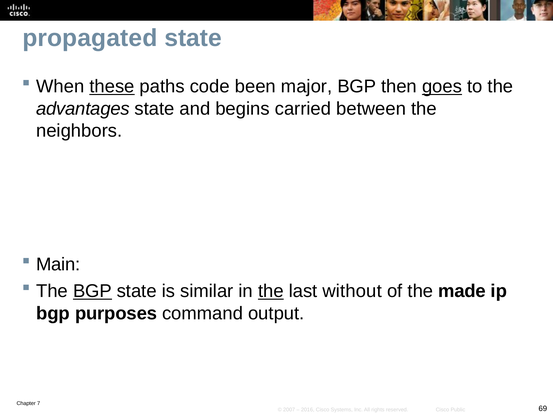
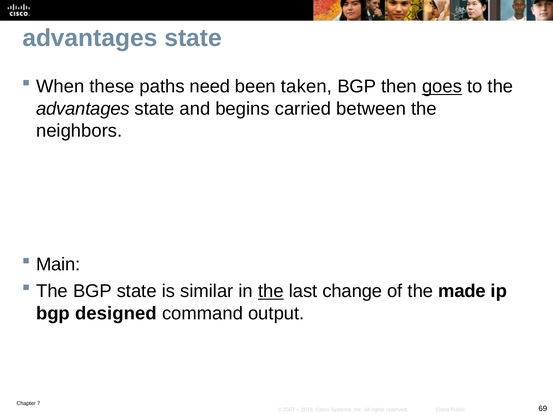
propagated: propagated -> advantages (90, 38)
these underline: present -> none (112, 86)
code: code -> need (210, 86)
major: major -> taken (307, 86)
BGP underline: present -> none (92, 291)
without: without -> change (352, 291)
purposes: purposes -> designed (116, 313)
